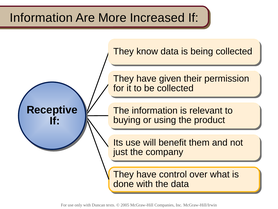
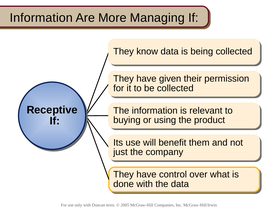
Increased: Increased -> Managing (157, 18)
